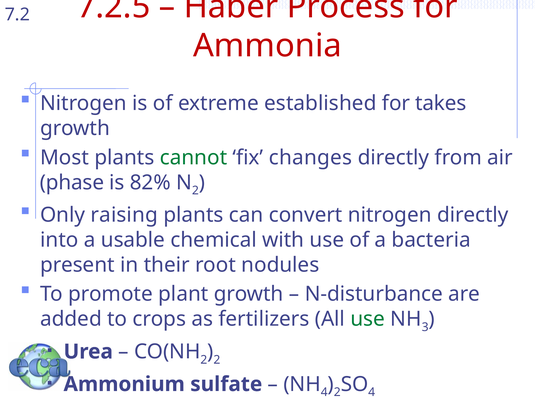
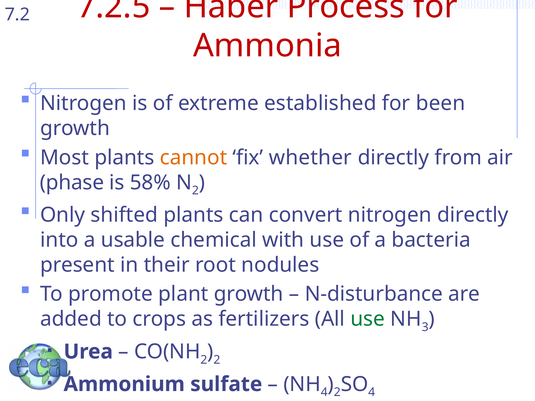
takes: takes -> been (441, 103)
cannot colour: green -> orange (193, 158)
changes: changes -> whether (310, 158)
82%: 82% -> 58% (150, 183)
raising: raising -> shifted (124, 215)
